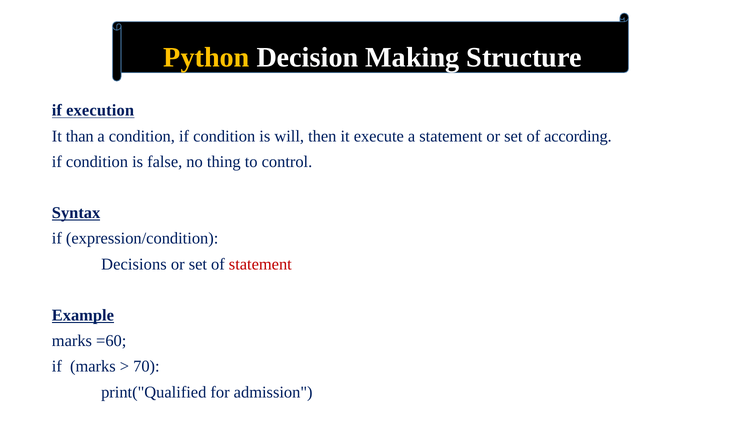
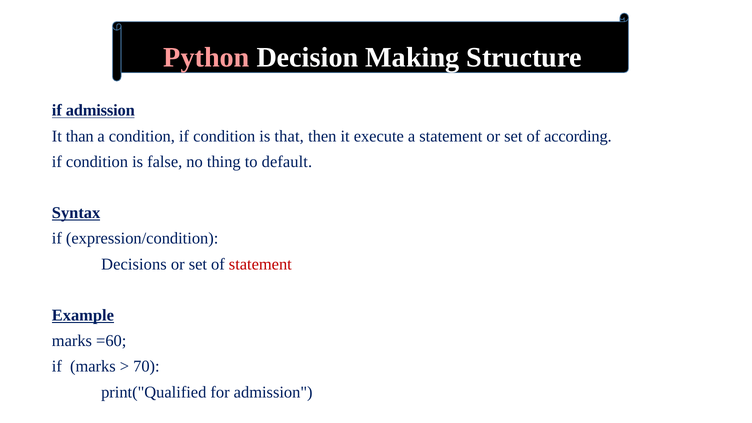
Python colour: yellow -> pink (206, 58)
if execution: execution -> admission (100, 111)
will: will -> that (289, 136)
control: control -> default (287, 162)
